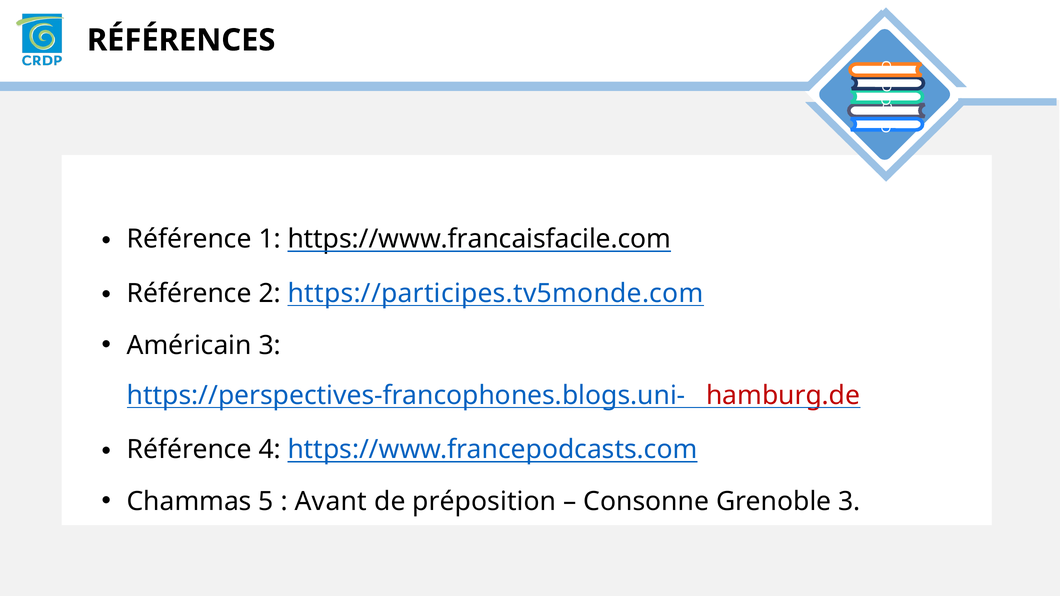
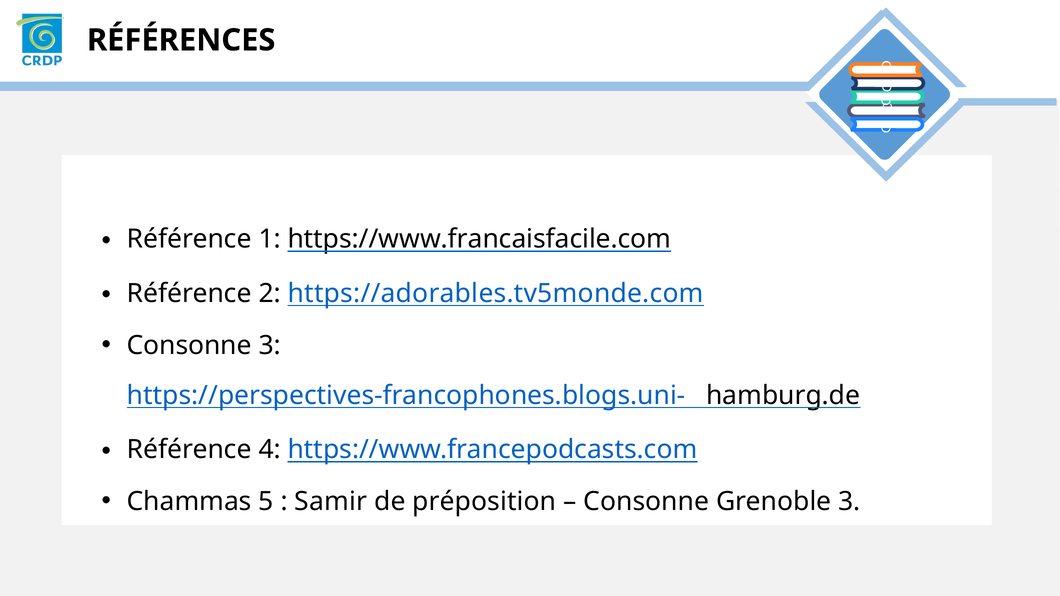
https://participes.tv5monde.com: https://participes.tv5monde.com -> https://adorables.tv5monde.com (496, 294)
Américain: Américain -> Consonne (189, 346)
hamburg.de colour: red -> black (783, 396)
Avant: Avant -> Samir (331, 502)
